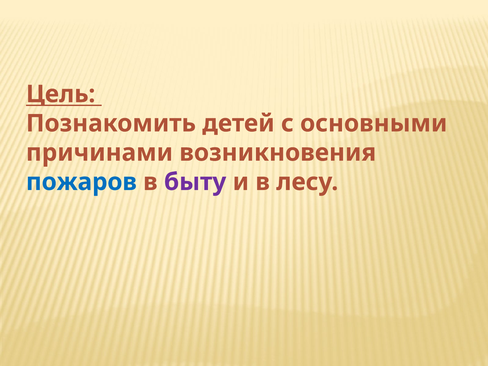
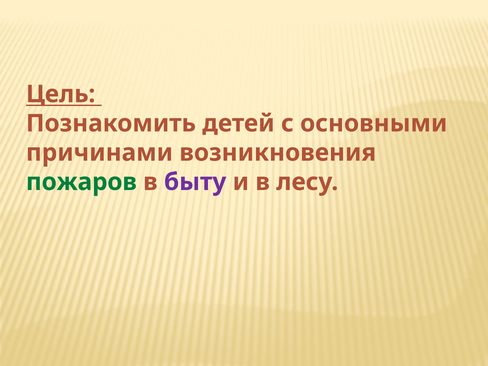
пожаров colour: blue -> green (81, 182)
